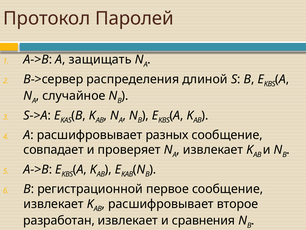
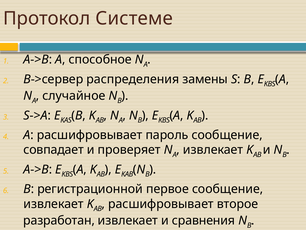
Паролей: Паролей -> Системе (134, 18)
защищать: защищать -> способное (100, 59)
длиной: длиной -> замены (205, 79)
разных: разных -> пароль (167, 135)
